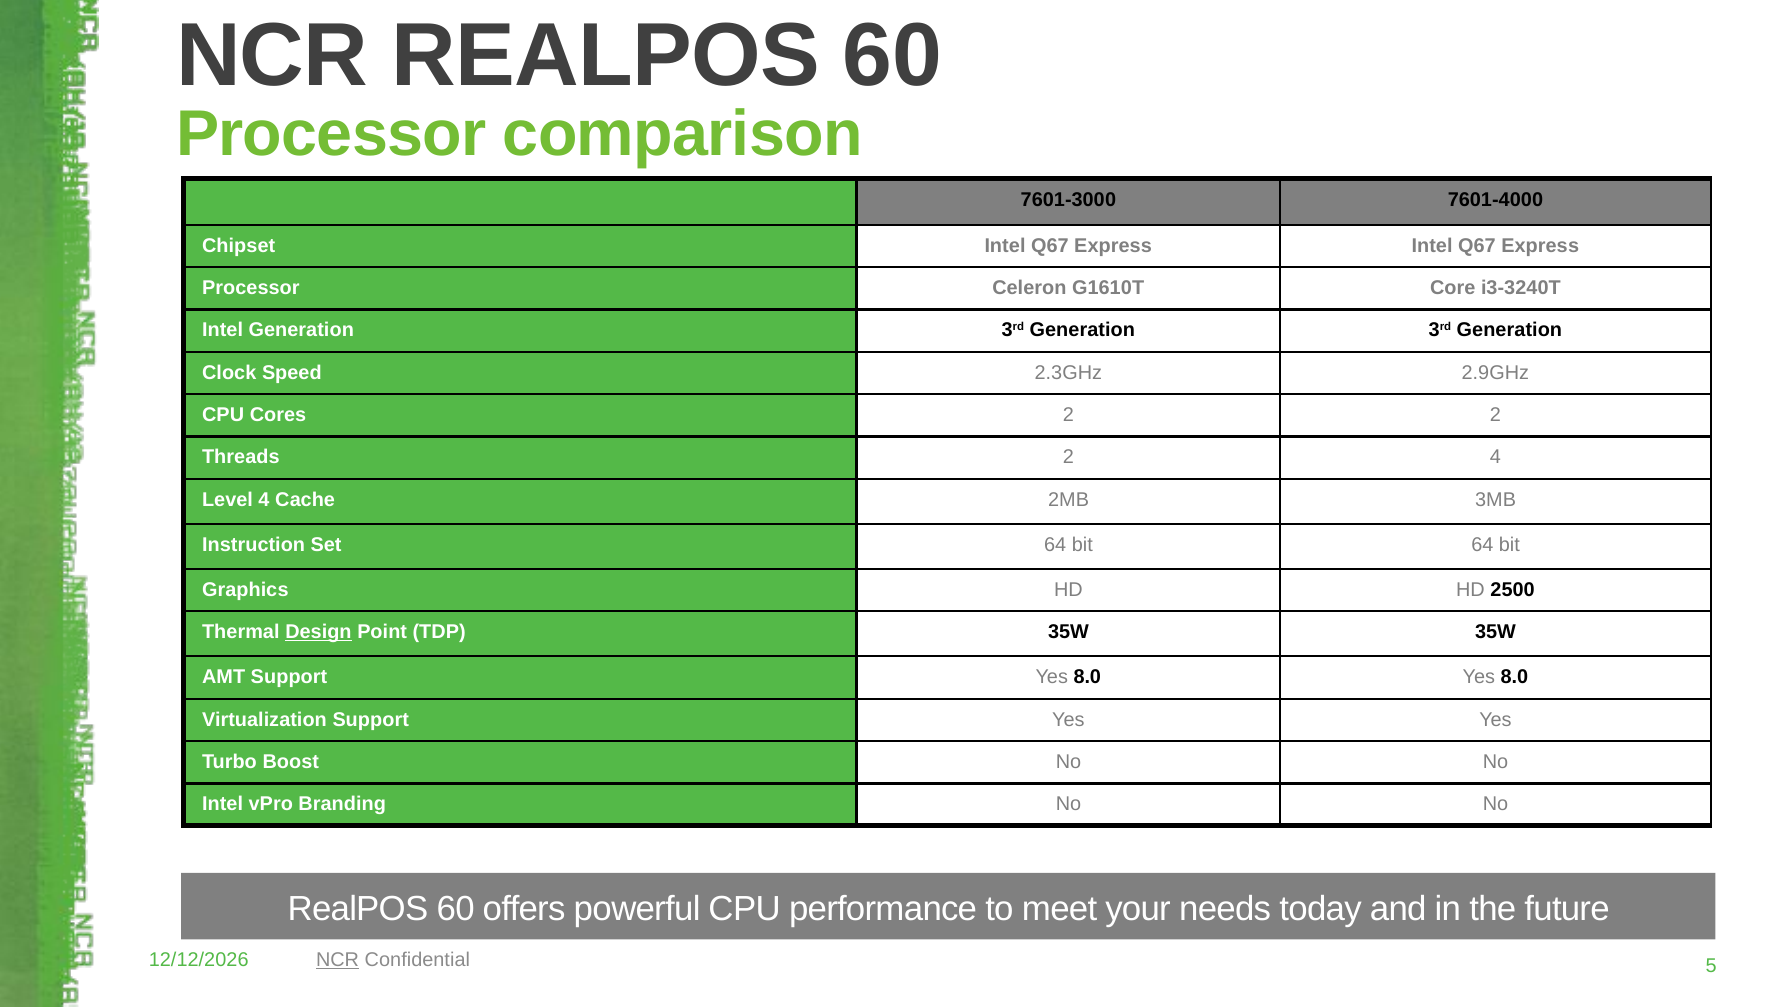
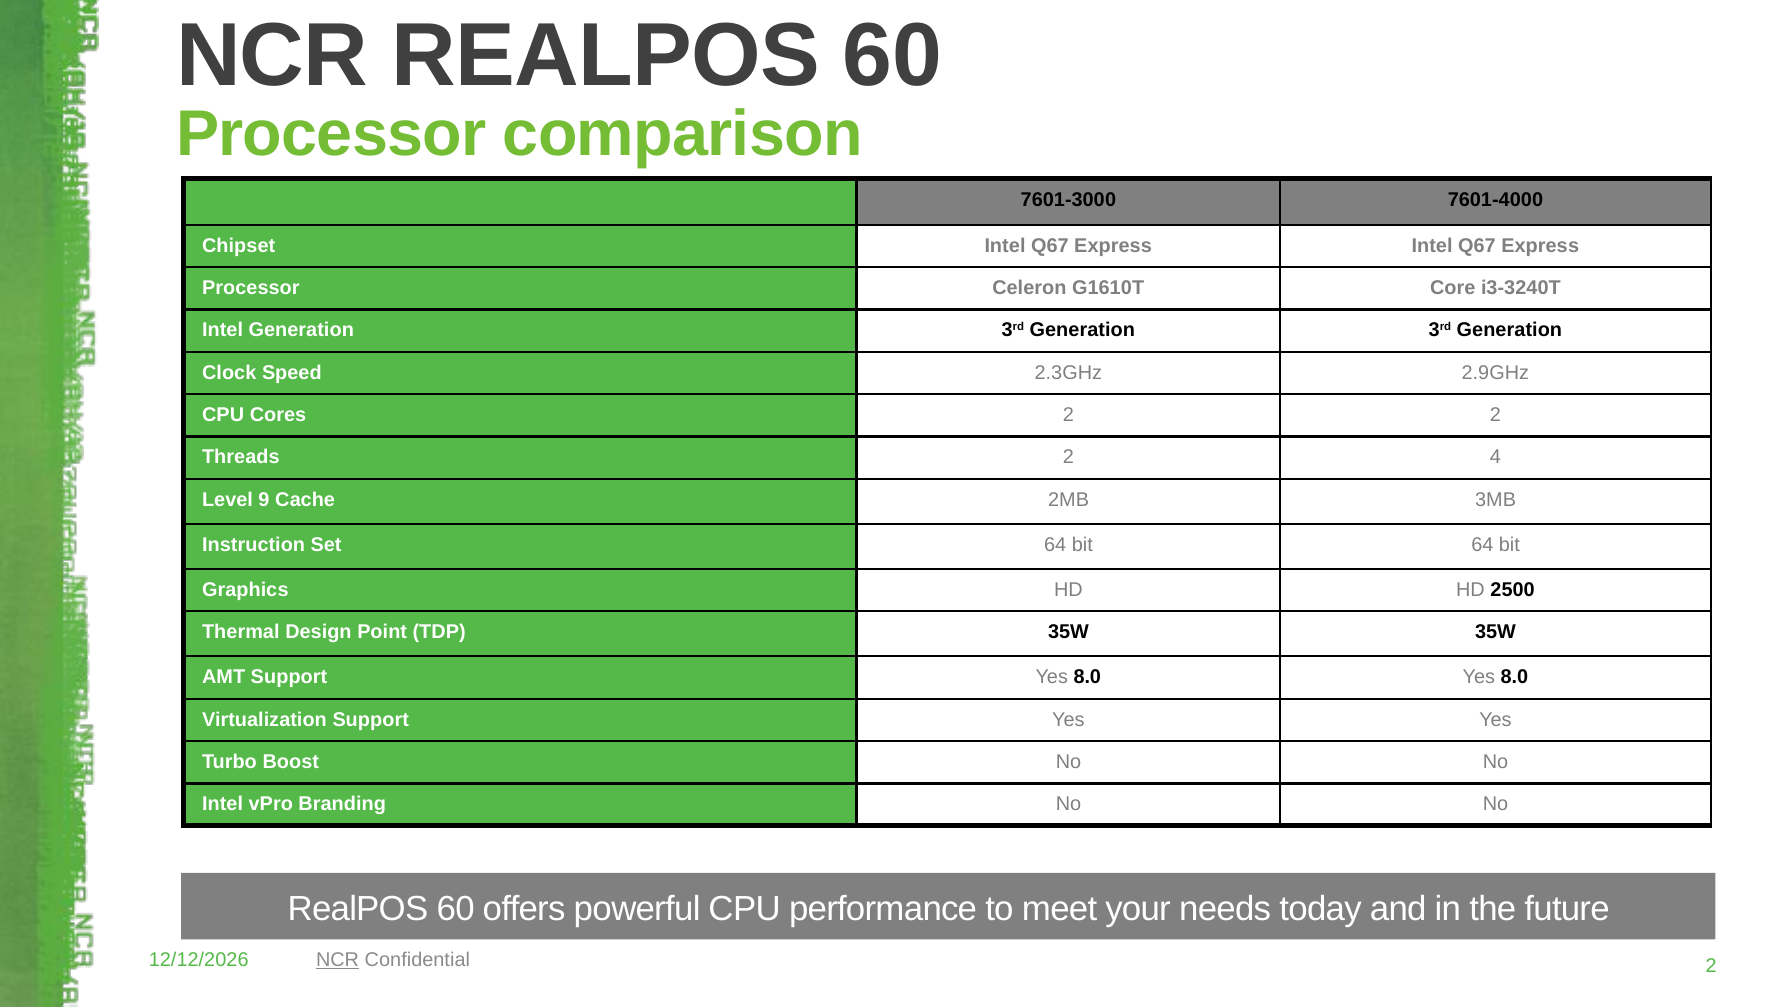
Level 4: 4 -> 9 (264, 500)
Design underline: present -> none (318, 632)
5: 5 -> 2 (1711, 966)
